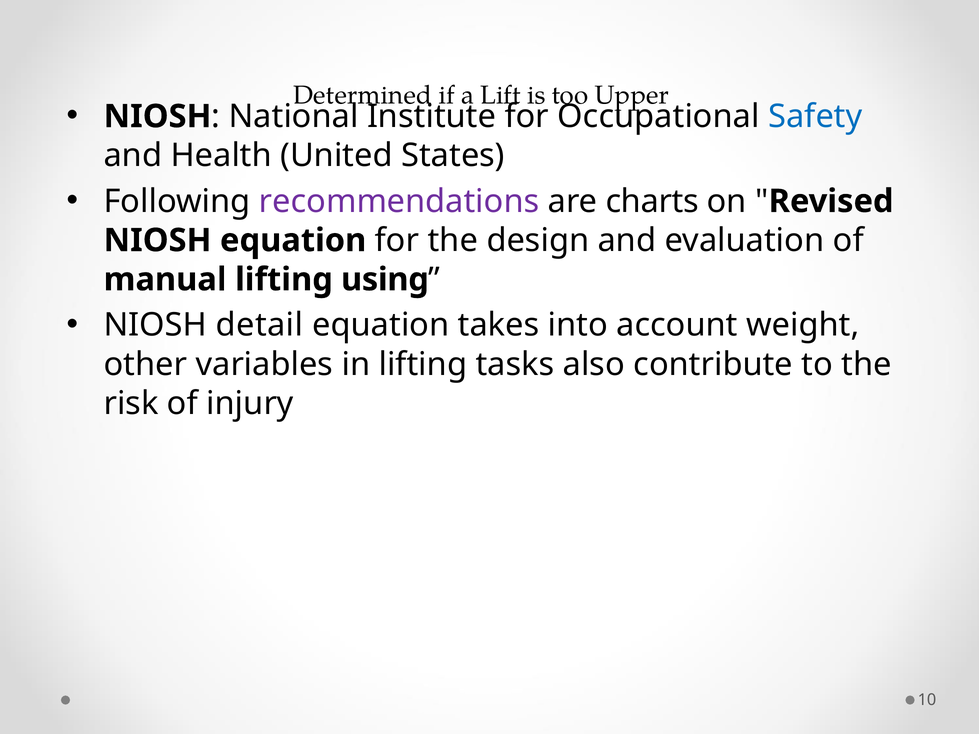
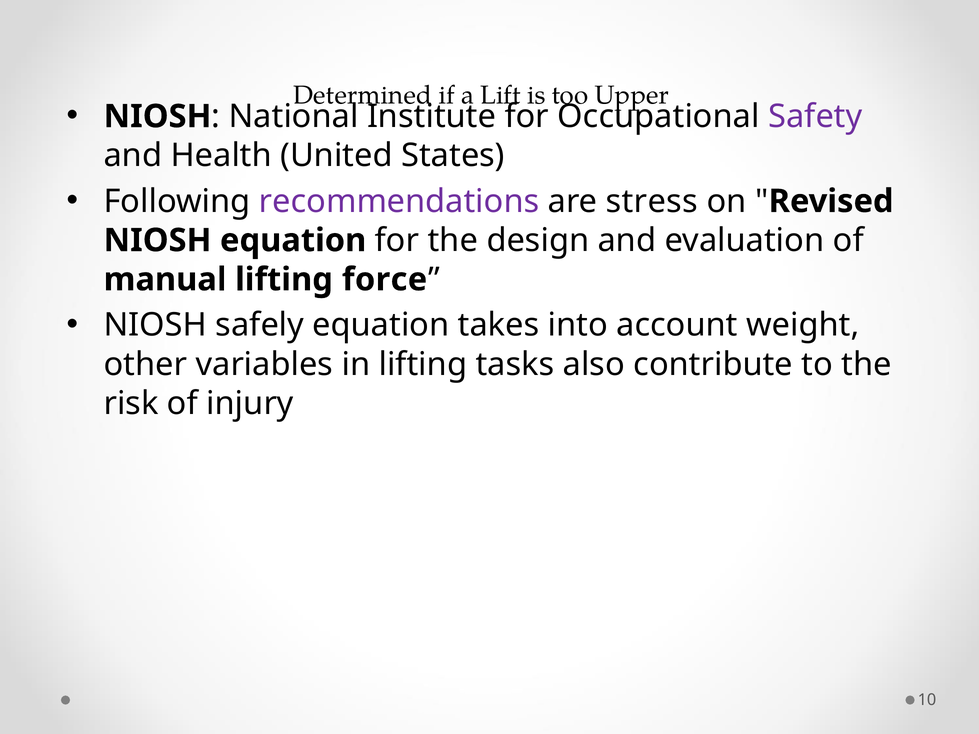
Safety colour: blue -> purple (815, 116)
charts: charts -> stress (652, 201)
using: using -> force (385, 280)
detail: detail -> safely (260, 325)
